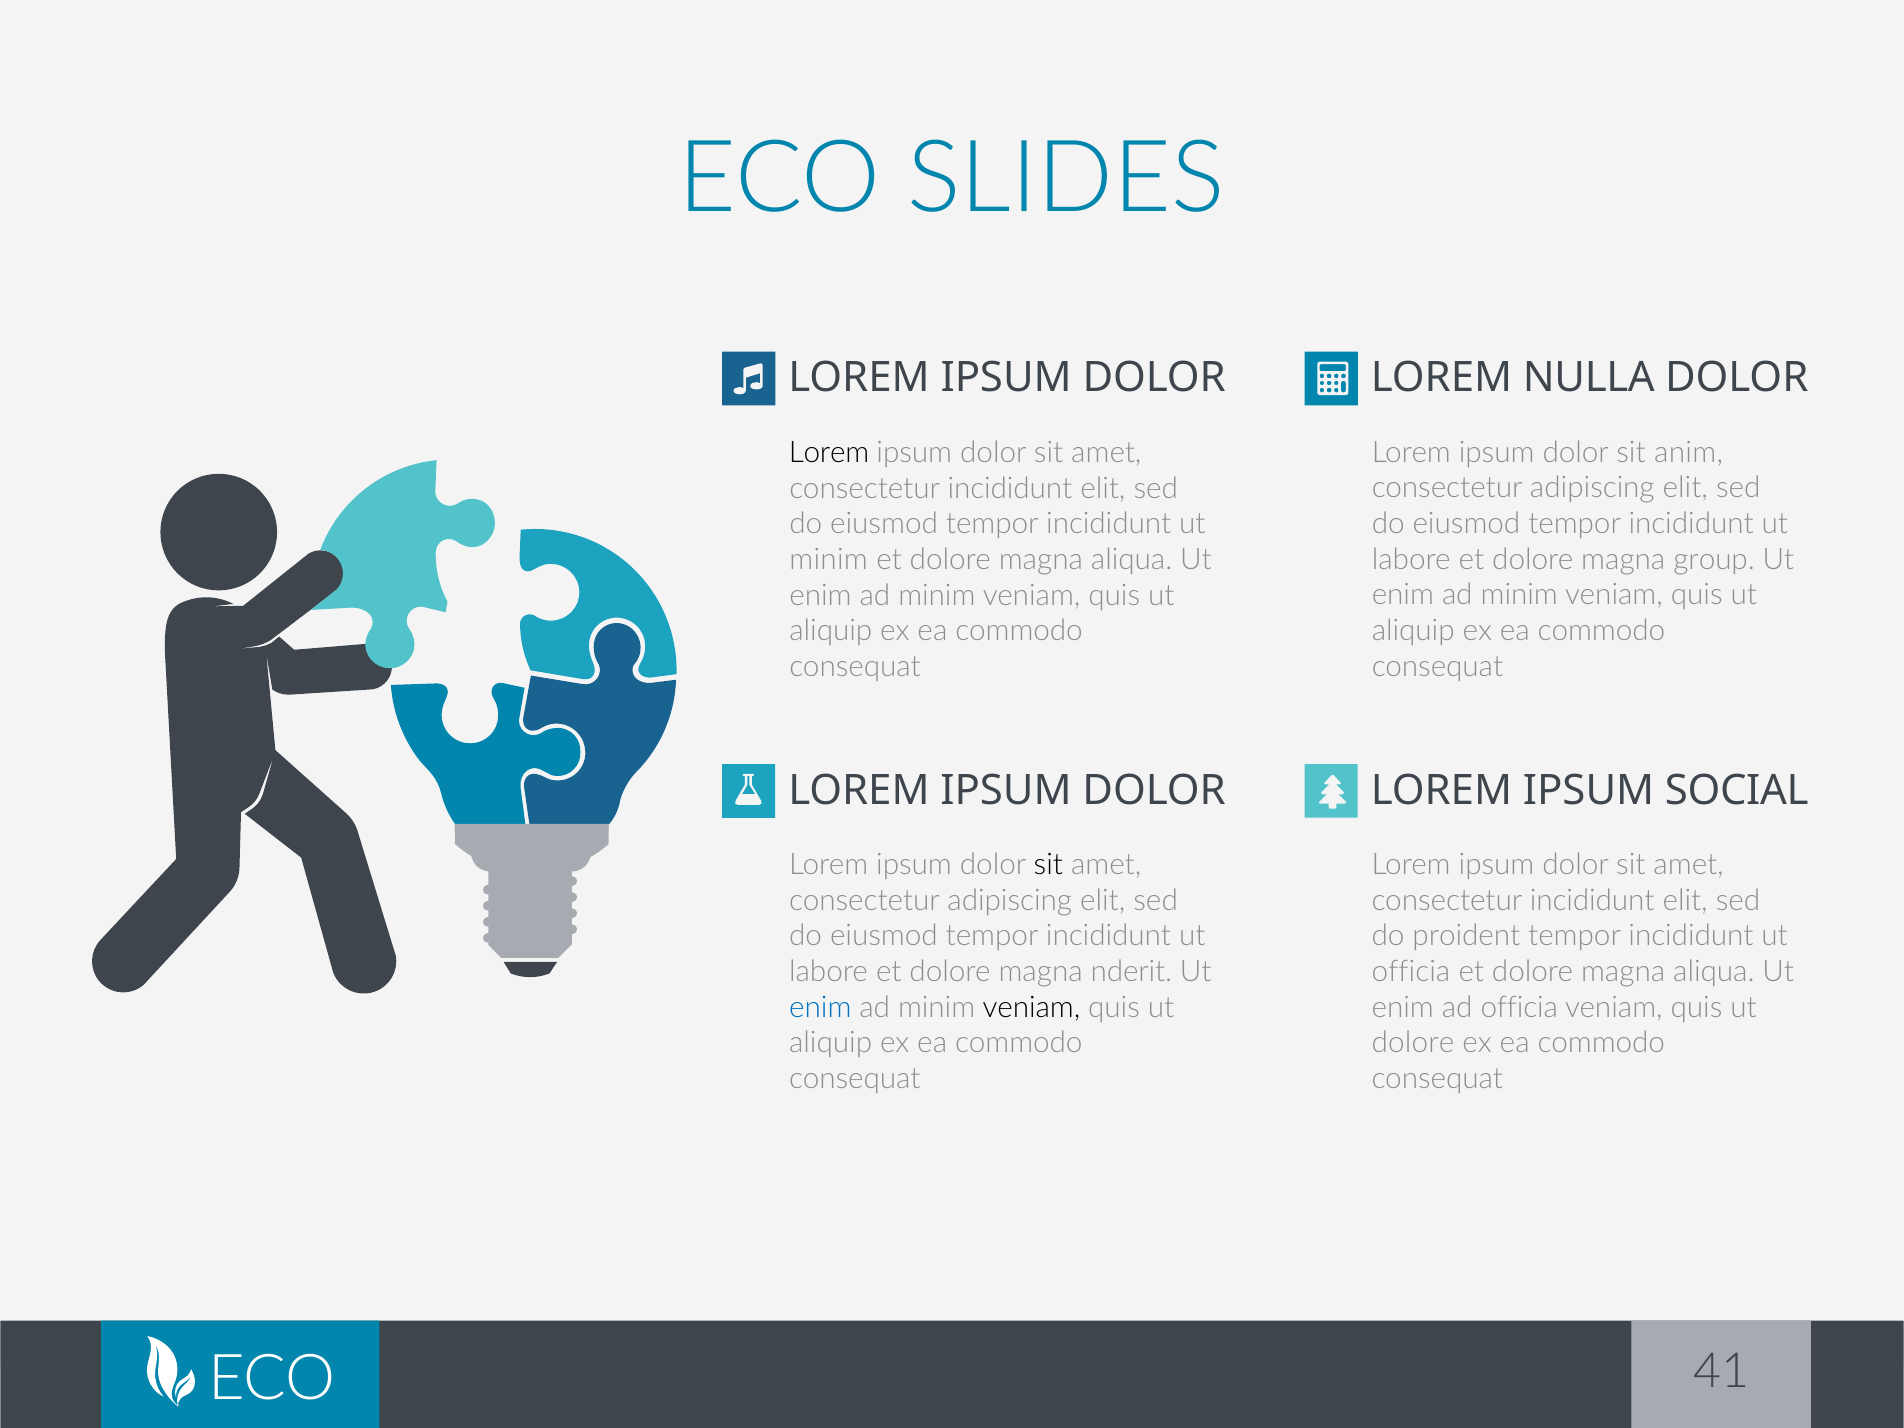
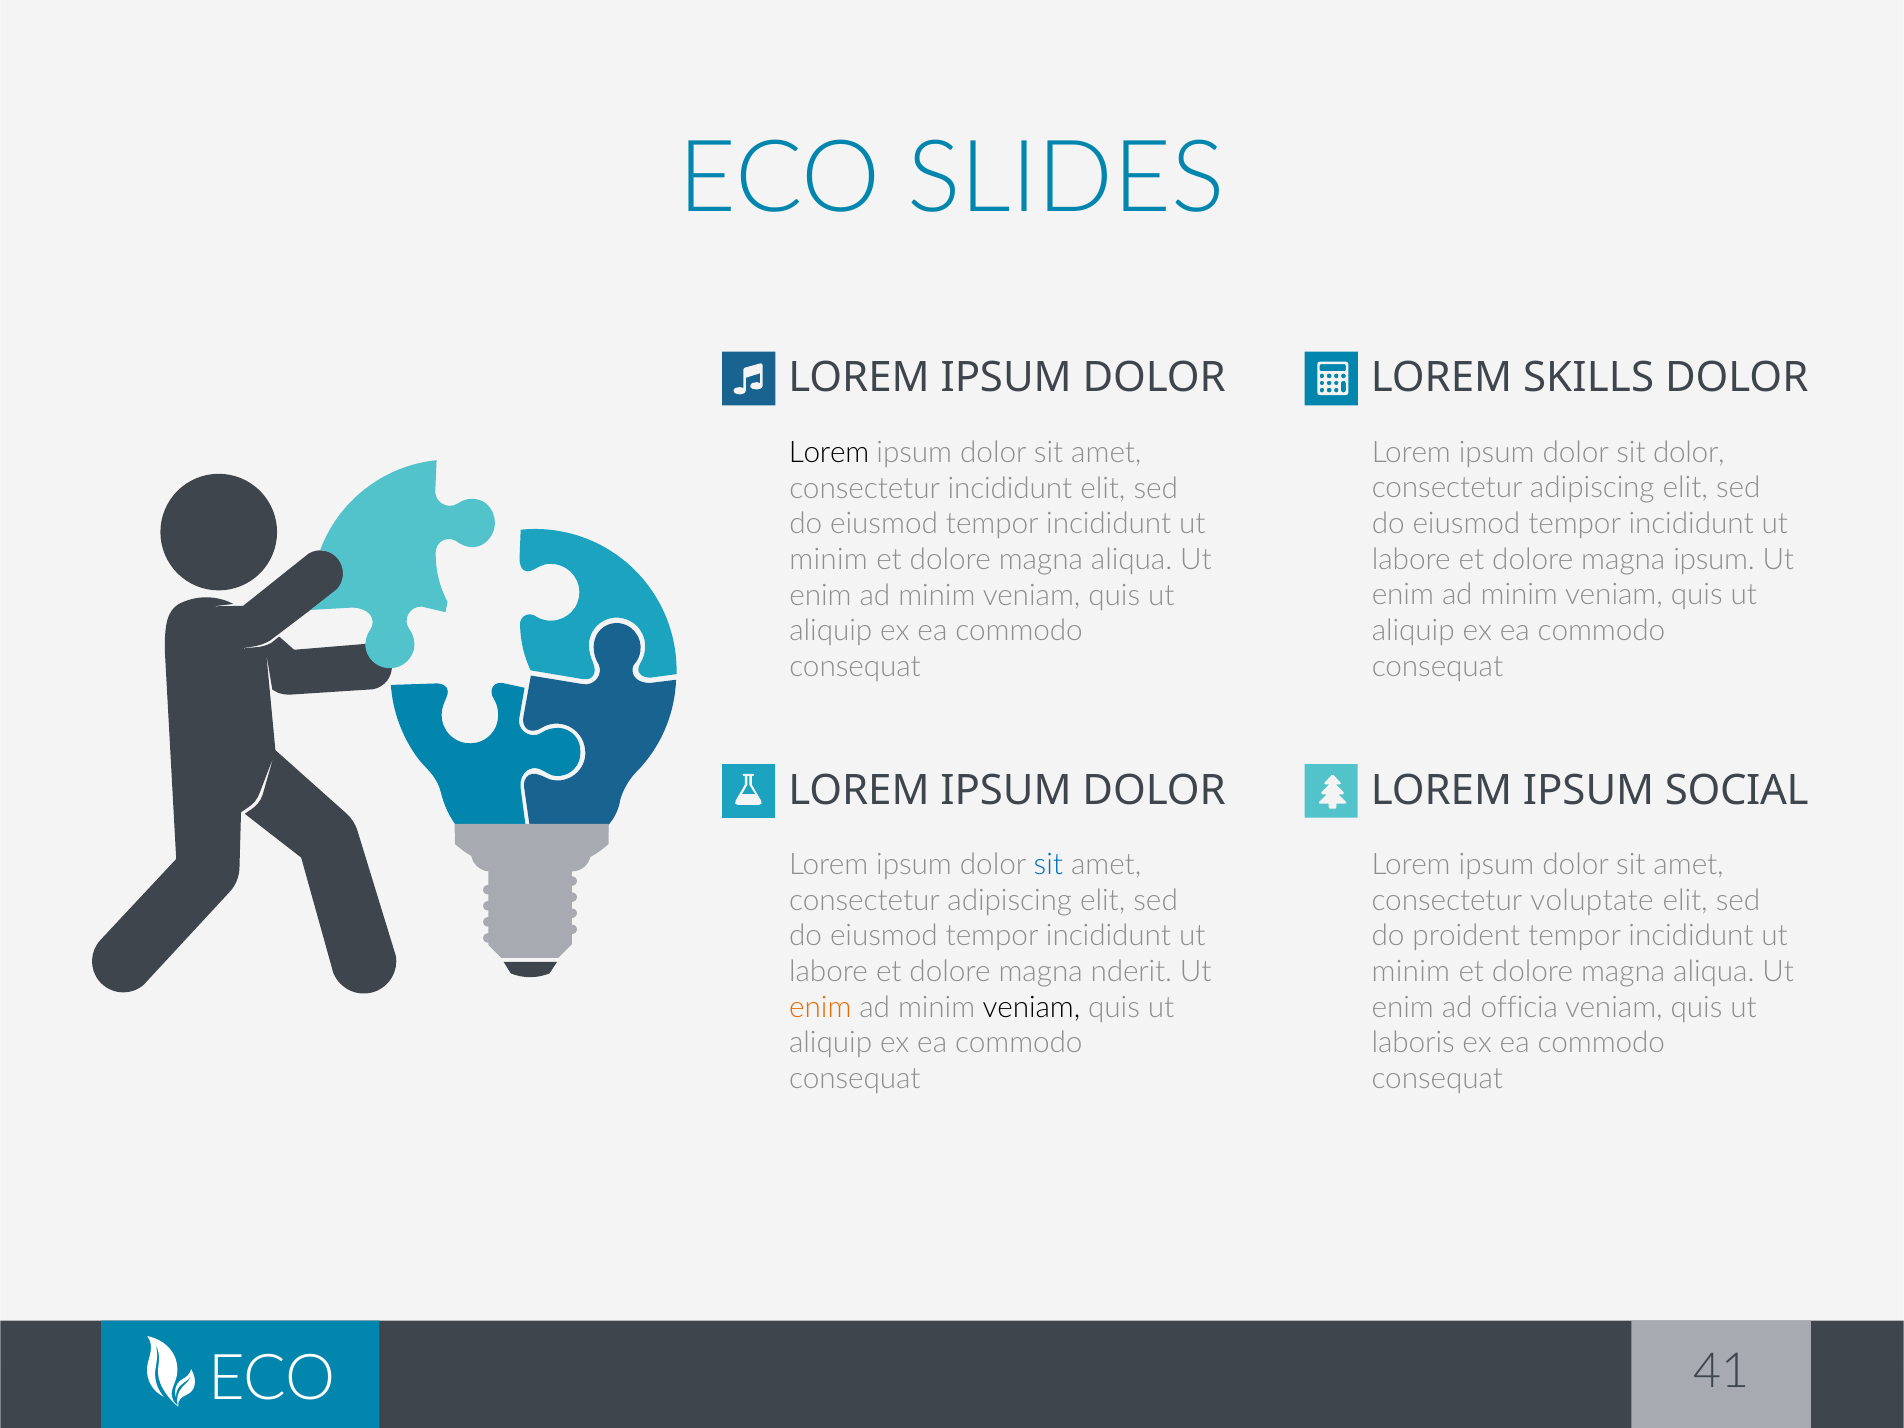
NULLA: NULLA -> SKILLS (1589, 378)
sit anim: anim -> dolor (1689, 452)
magna group: group -> ipsum (1714, 559)
sit colour: black -> blue (1048, 865)
incididunt: incididunt -> voluptate (1592, 901)
officia: officia -> minim (1411, 972)
enim colour: blue -> orange (820, 1007)
dolore: dolore -> laboris (1413, 1043)
